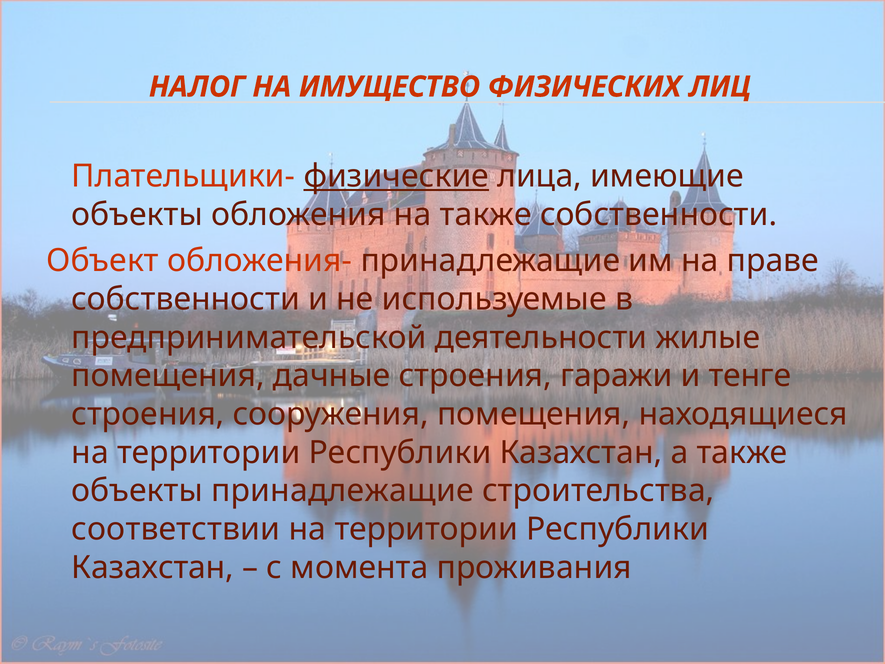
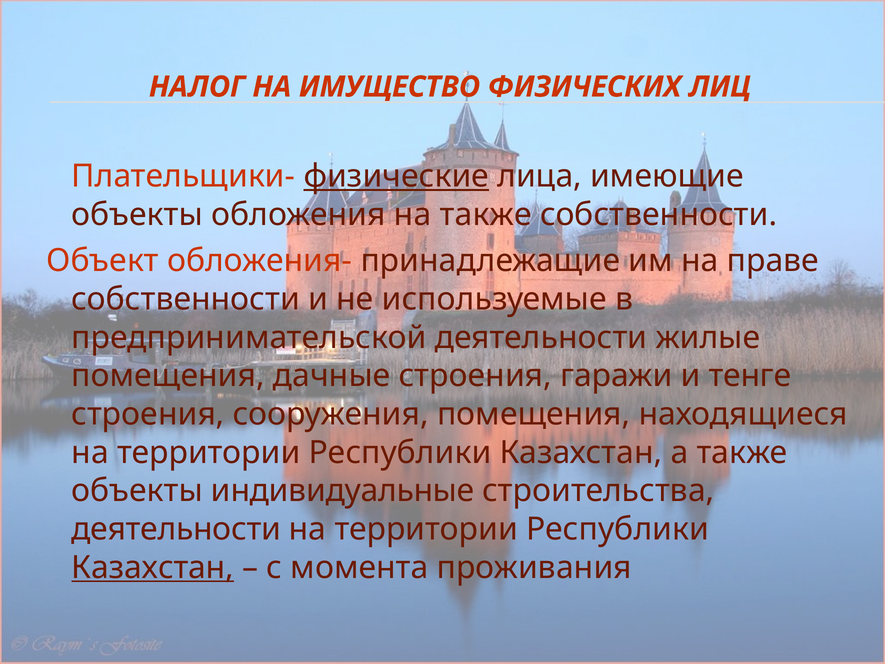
объекты принадлежащие: принадлежащие -> индивидуальные (343, 491)
соответствии: соответствии -> деятельности (176, 529)
Казахстан underline: none -> present (153, 567)
